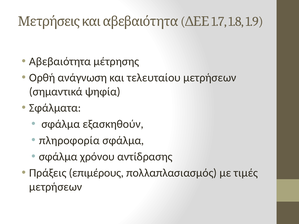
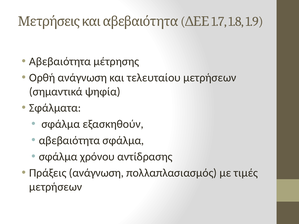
πληροφορία: πληροφορία -> αβεβαιότητα (69, 141)
Πράξεις επιμέρους: επιμέρους -> ανάγνωση (96, 173)
